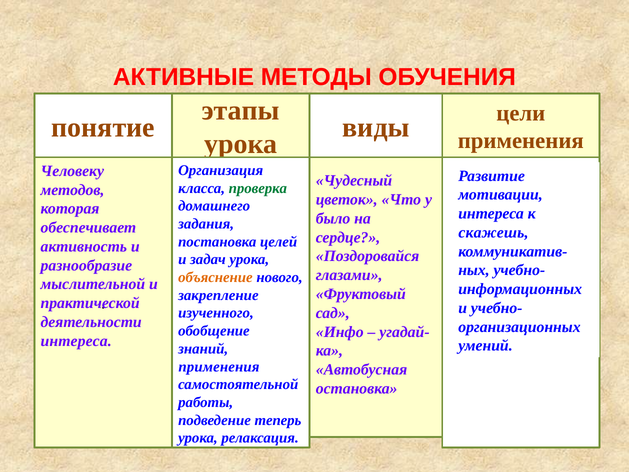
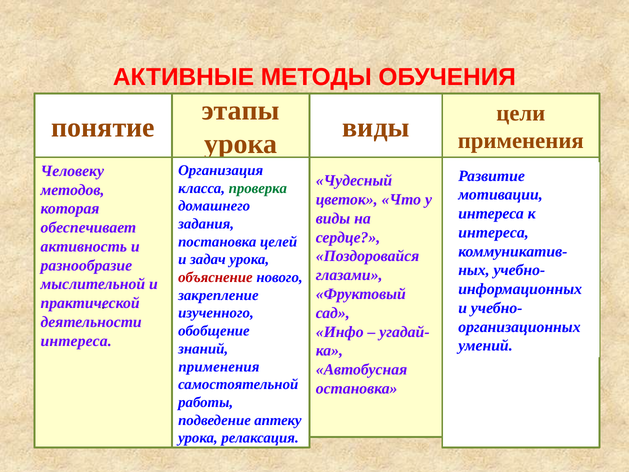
было: было -> виды (333, 218)
скажешь: скажешь -> интереса (493, 232)
объяснение colour: orange -> red (215, 277)
теперь: теперь -> аптеку (278, 420)
